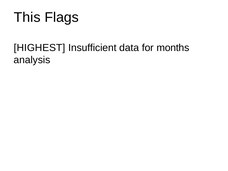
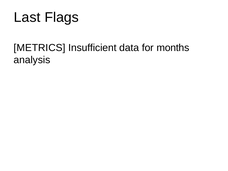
This: This -> Last (27, 17)
HIGHEST: HIGHEST -> METRICS (39, 48)
